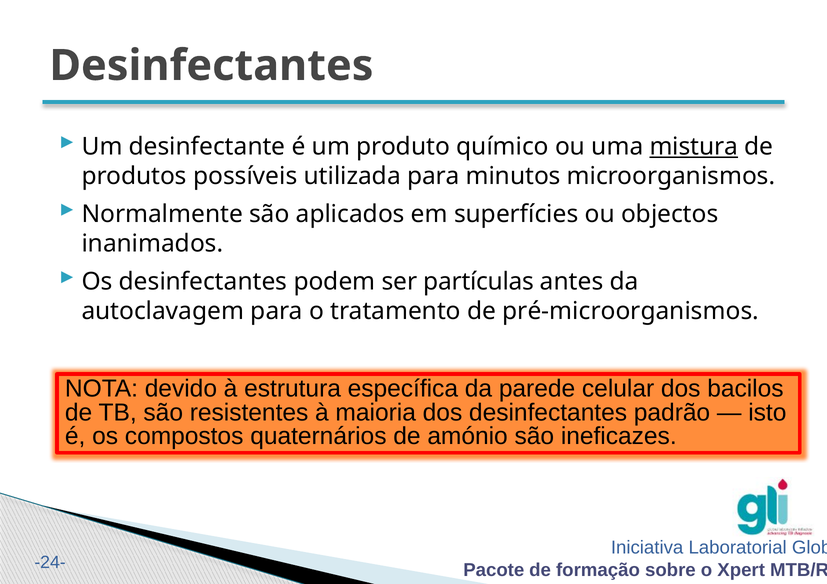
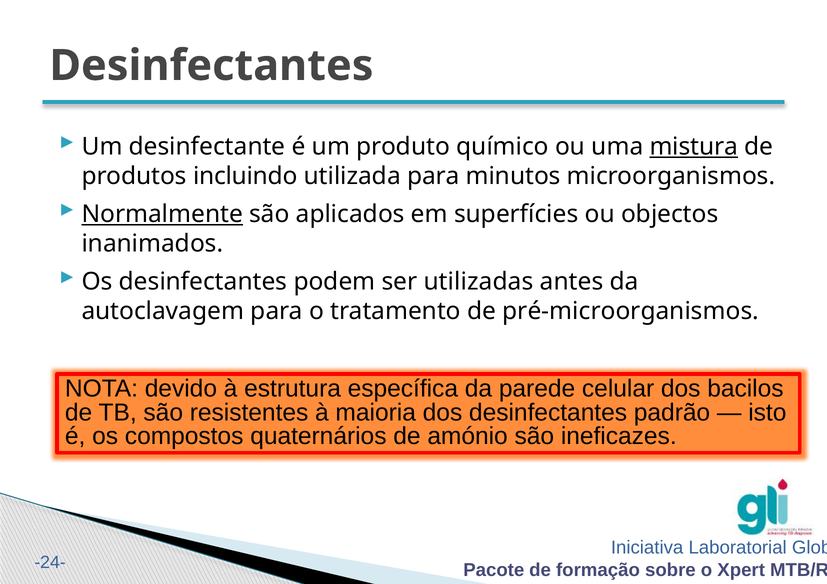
possíveis: possíveis -> incluindo (245, 176)
Normalmente underline: none -> present (162, 214)
partículas: partículas -> utilizadas (479, 282)
